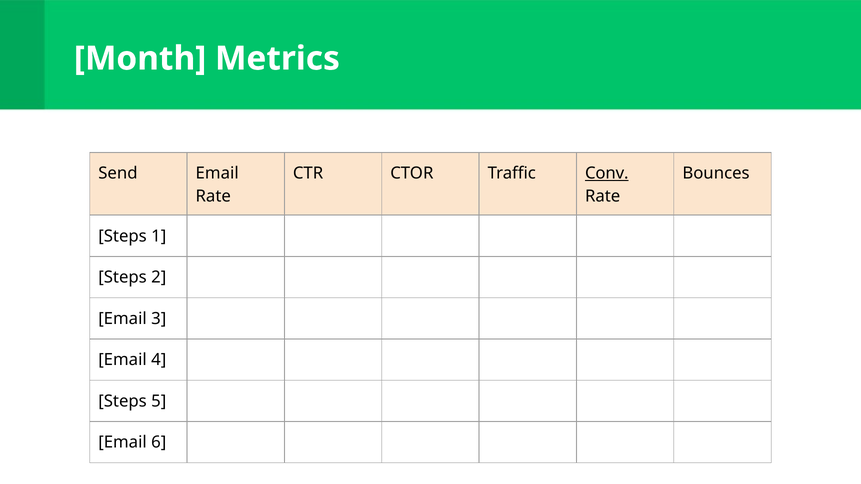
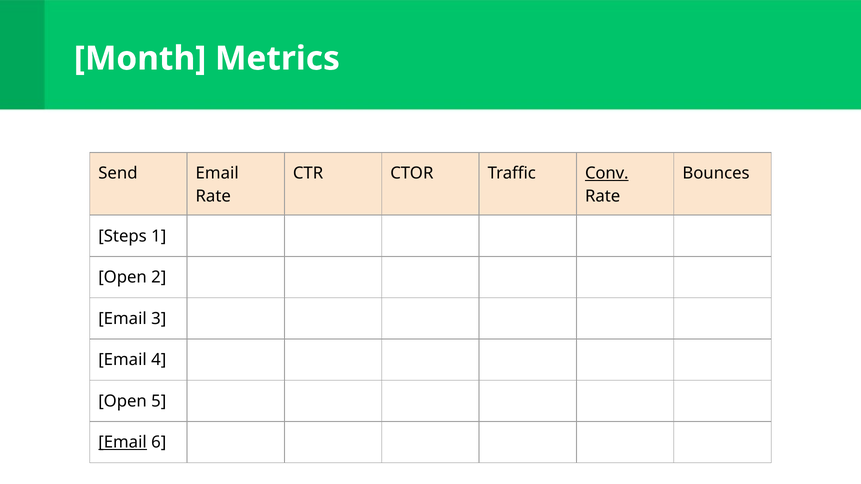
Steps: Steps -> Open (123, 278)
Steps: Steps -> Open (123, 401)
Email underline: none -> present (123, 443)
